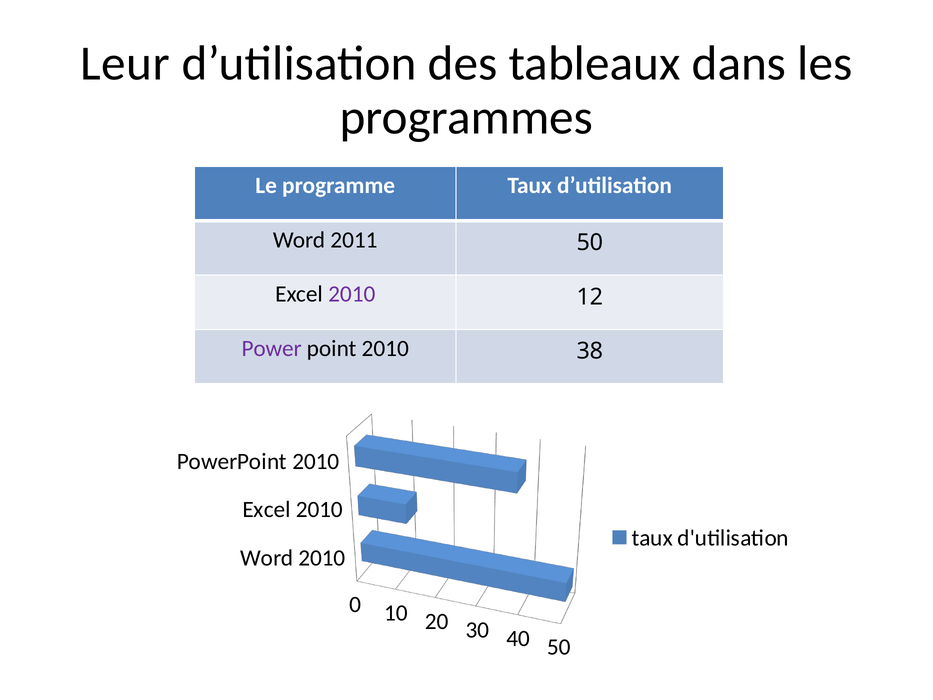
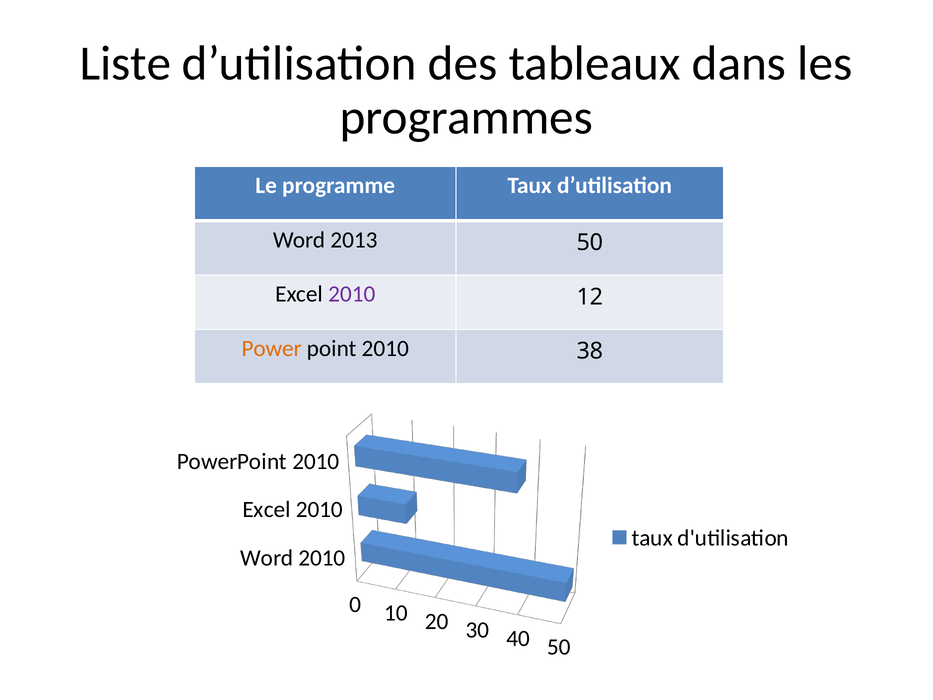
Leur: Leur -> Liste (125, 63)
2011: 2011 -> 2013 (354, 240)
Power colour: purple -> orange (272, 348)
